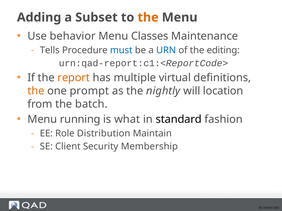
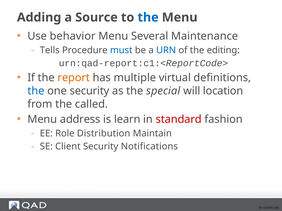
Subset: Subset -> Source (97, 17)
the colour: orange -> blue (148, 17)
Classes: Classes -> Several (150, 36)
the colour: orange -> blue (36, 91)
one prompt: prompt -> security (90, 91)
nightly: nightly -> special (163, 91)
batch: batch -> called (91, 104)
running: running -> address (80, 120)
what: what -> learn (127, 120)
standard colour: black -> red (179, 120)
Membership: Membership -> Notifications (149, 147)
